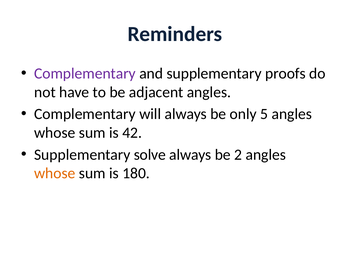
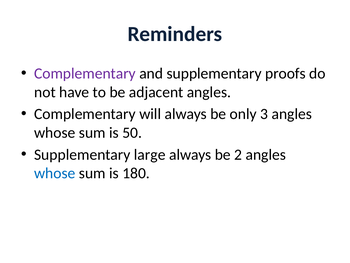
5: 5 -> 3 (264, 114)
42: 42 -> 50 (132, 133)
solve: solve -> large (150, 154)
whose colour: orange -> blue (55, 173)
